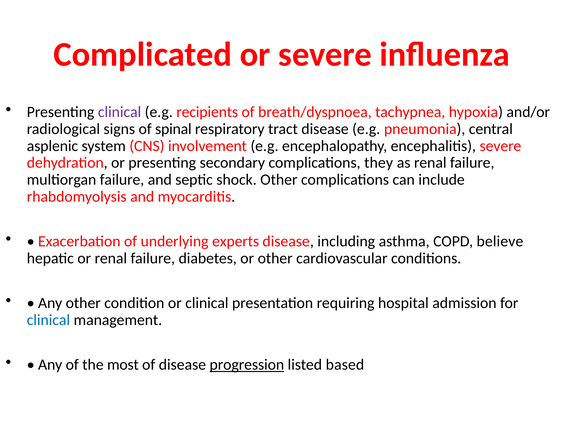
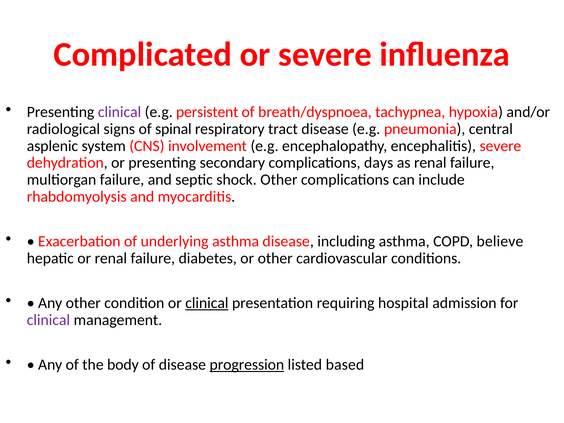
recipients: recipients -> persistent (207, 112)
they: they -> days (379, 163)
underlying experts: experts -> asthma (236, 241)
clinical underline: none -> present (207, 303)
clinical colour: blue -> purple (48, 320)
most: most -> body (123, 365)
